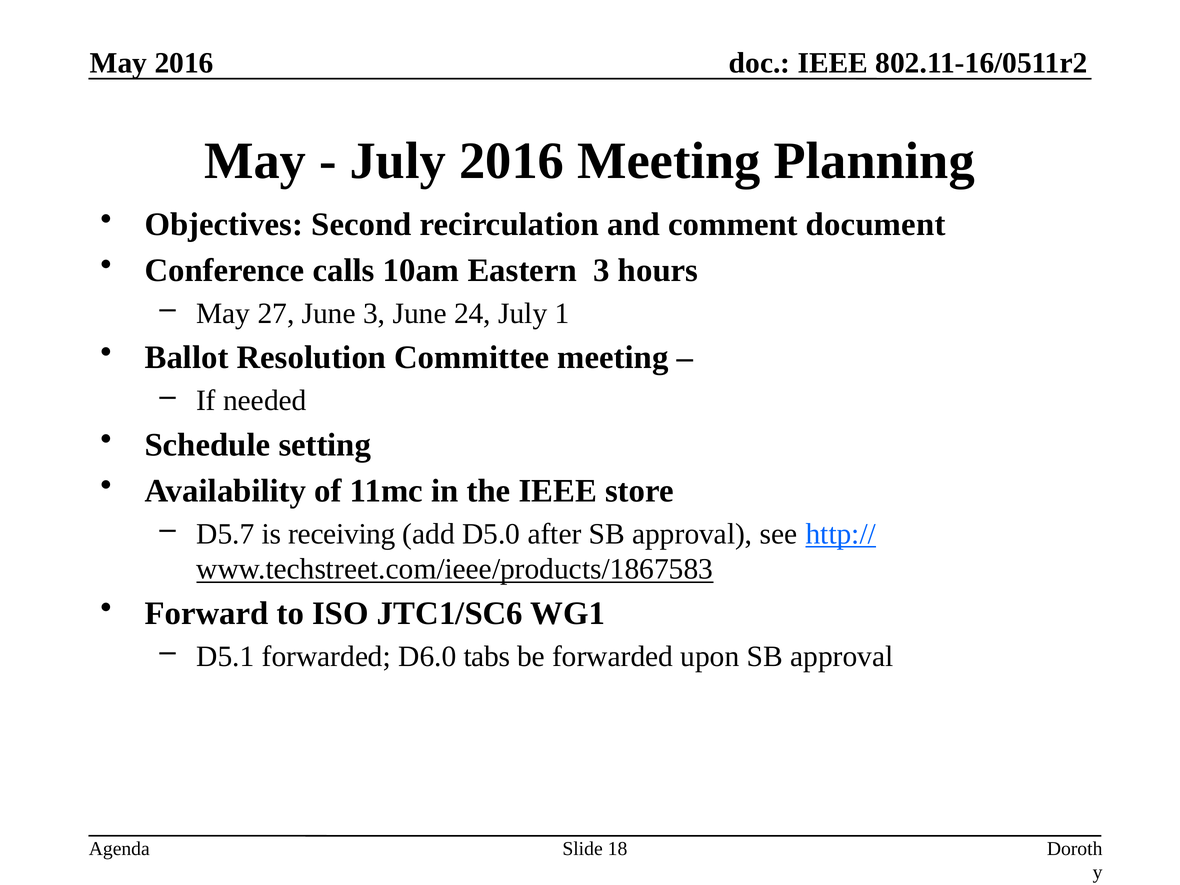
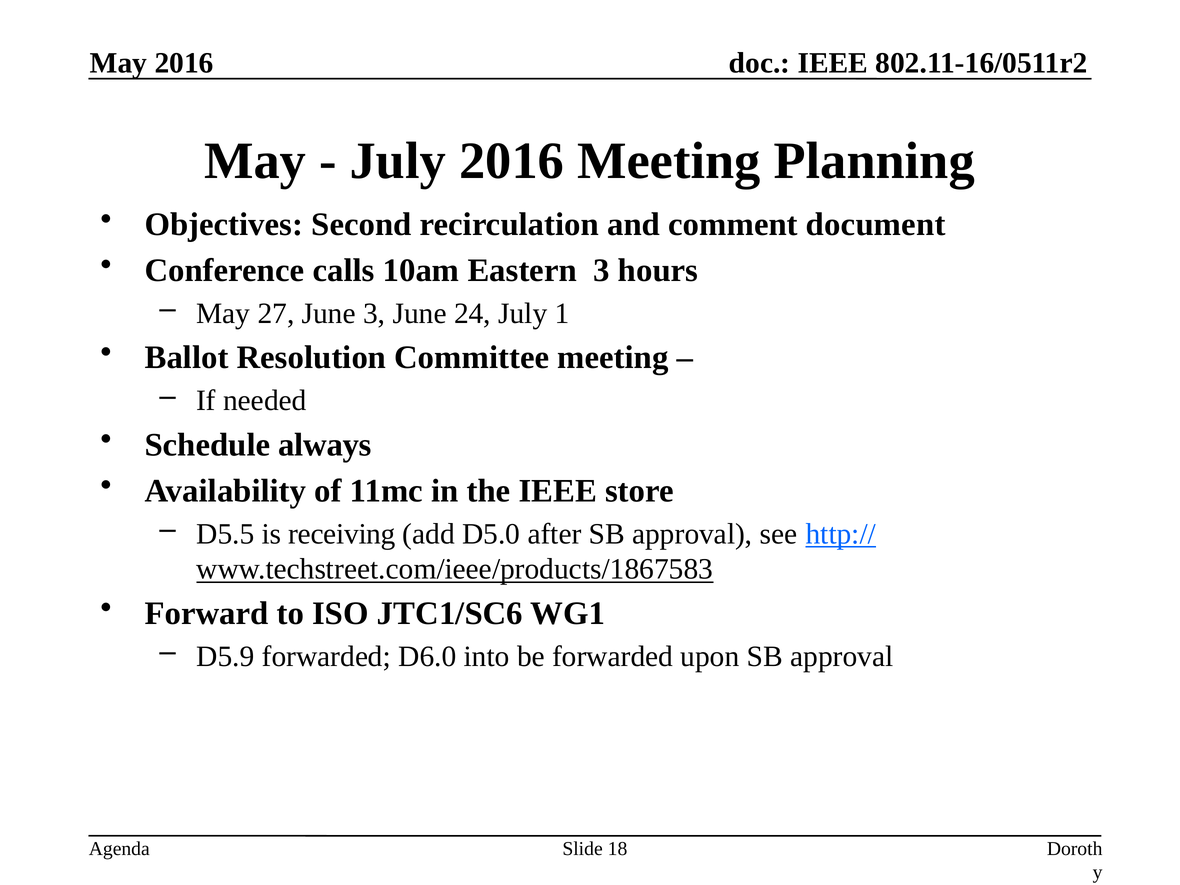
setting: setting -> always (325, 445)
D5.7: D5.7 -> D5.5 (225, 534)
D5.1: D5.1 -> D5.9 (225, 656)
tabs: tabs -> into (487, 656)
